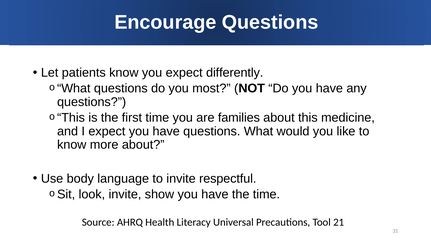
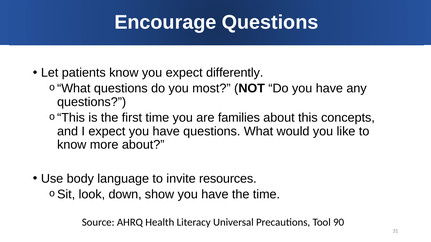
medicine: medicine -> concepts (348, 118)
respectful: respectful -> resources (228, 179)
look invite: invite -> down (125, 195)
21: 21 -> 90 (339, 223)
